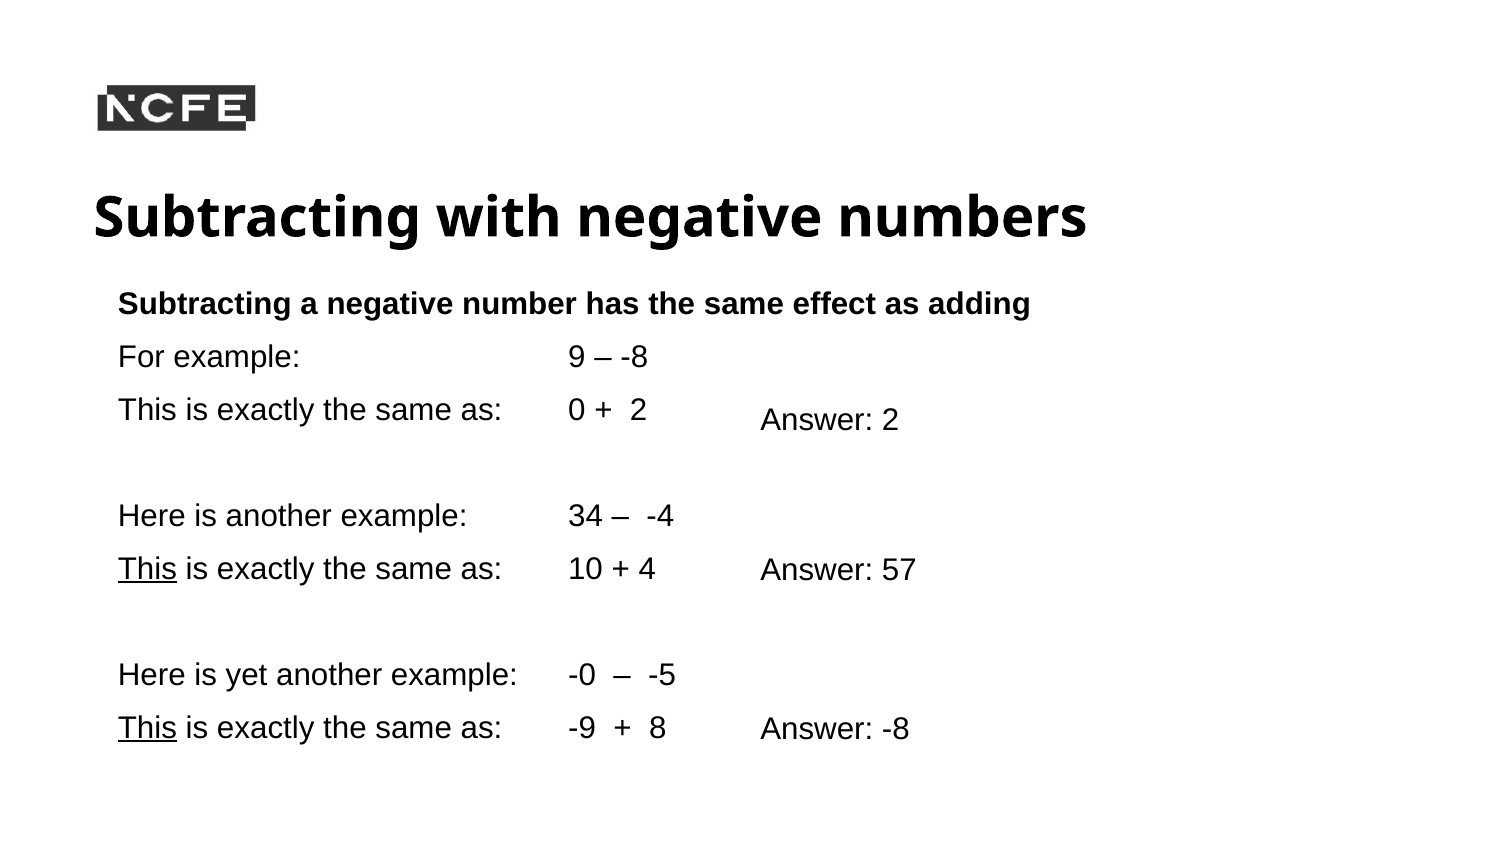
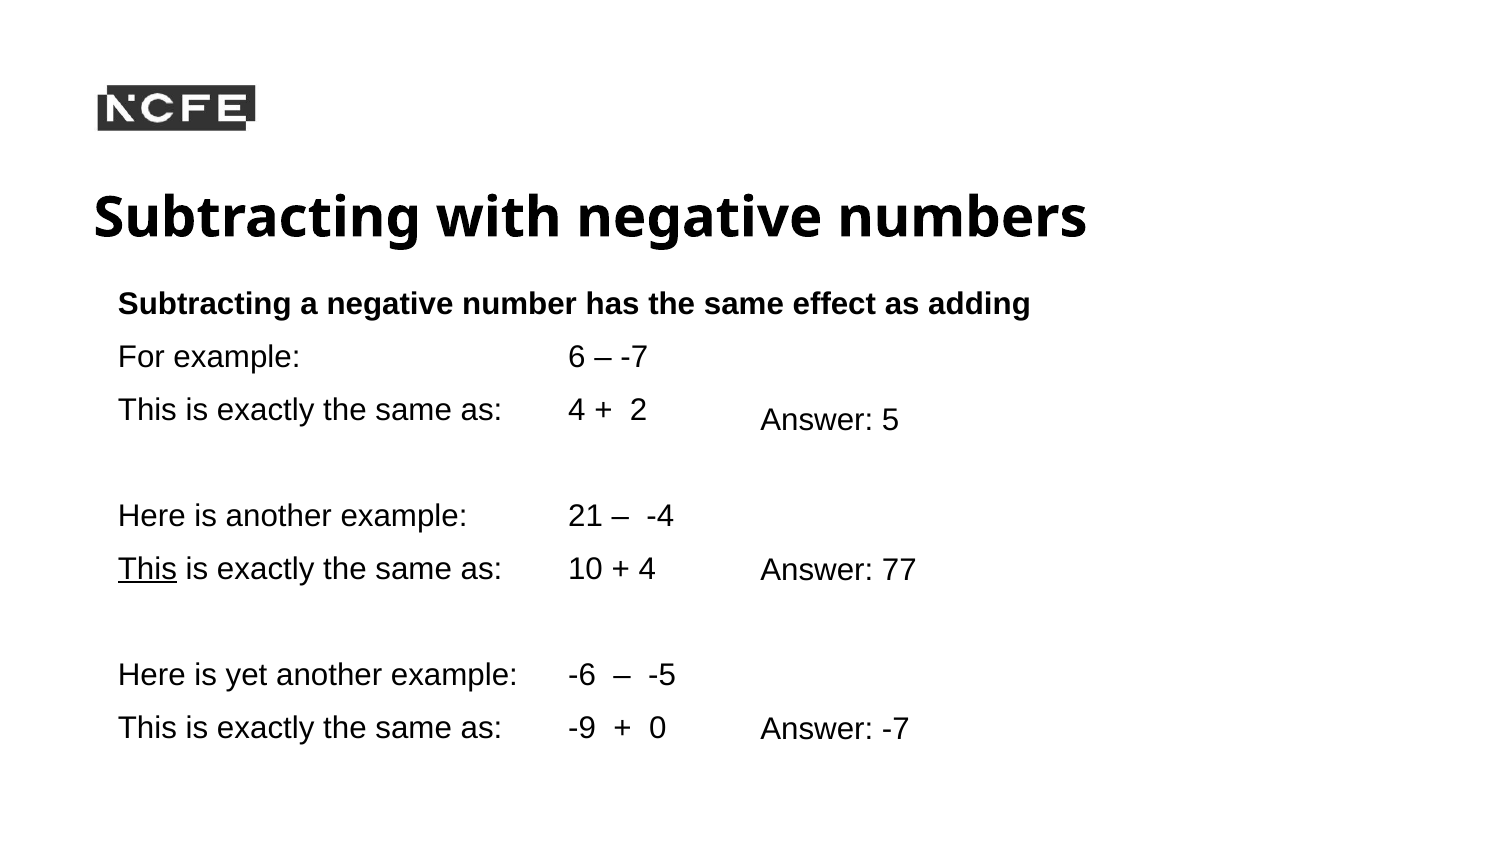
9: 9 -> 6 (577, 357)
-8: -8 -> -7 (634, 357)
as 0: 0 -> 4 (577, 410)
Answer 2: 2 -> 5 (891, 420)
34: 34 -> 21 (586, 516)
57: 57 -> 77 (899, 571)
-0: -0 -> -6 (582, 675)
This underline: present -> none (147, 728)
8: 8 -> 0 (658, 728)
Answer -8: -8 -> -7 (896, 730)
